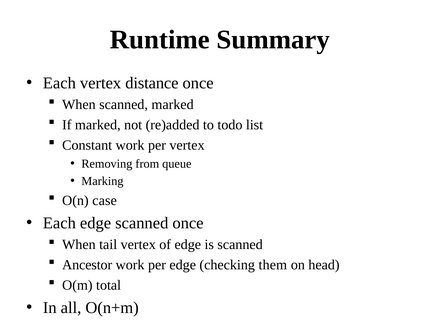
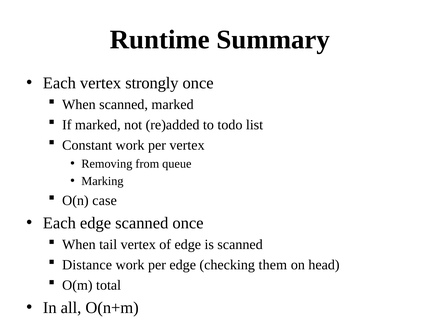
distance: distance -> strongly (152, 83)
Ancestor: Ancestor -> Distance (87, 265)
